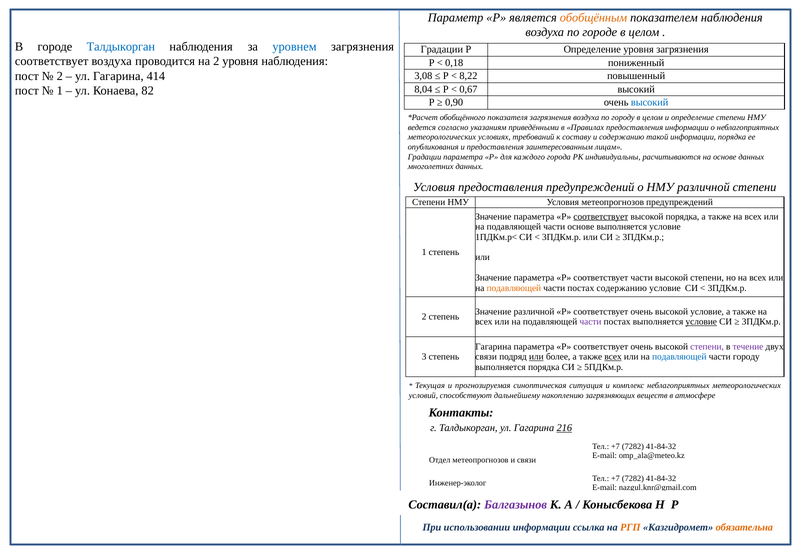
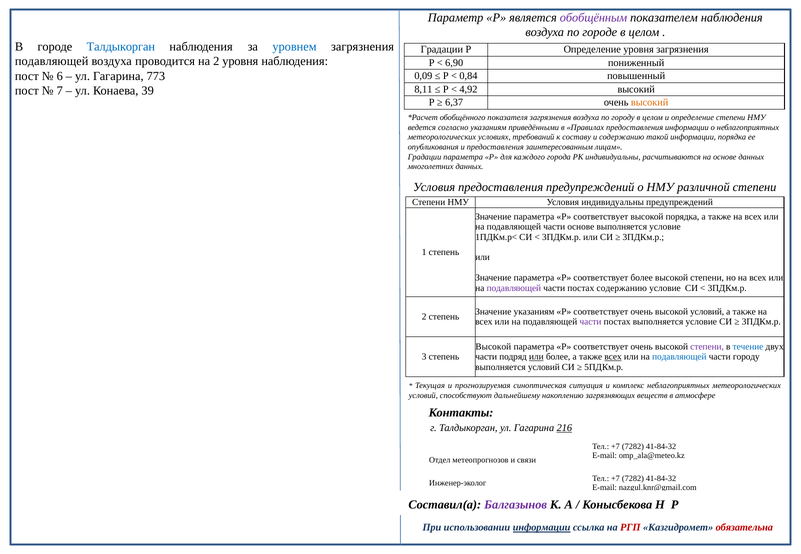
обобщённым colour: orange -> purple (593, 18)
соответствует: соответствует -> подавляющей (52, 61)
0,18: 0,18 -> 6,90 (454, 63)
2: 2 -> 6 (60, 76)
414: 414 -> 773 (156, 76)
3,08: 3,08 -> 0,09 (423, 76)
8,22: 8,22 -> 0,84 (468, 76)
8,04: 8,04 -> 8,11 (423, 89)
0,67: 0,67 -> 4,92 (468, 89)
1: 1 -> 7 (60, 91)
82: 82 -> 39 (148, 91)
0,90: 0,90 -> 6,37 (454, 102)
высокий colour: blue -> orange (650, 102)
Условия метеопрогнозов: метеопрогнозов -> индивидуальны (613, 202)
соответствует underline: present -> none (601, 217)
соответствует части: части -> более (642, 278)
подавляющей colour: orange -> purple (514, 288)
Значение различной: различной -> указаниям (534, 312)
высокой условие: условие -> условий (707, 312)
условие underline: present -> none (701, 322)
Гагарина: Гагарина -> Высокой (493, 347)
течение colour: purple -> blue (748, 347)
связи: связи -> части (486, 357)
выполняется порядка: порядка -> условий (544, 367)
информации underline: none -> present (542, 528)
РГП colour: orange -> red (630, 528)
обязательна colour: orange -> red (744, 528)
